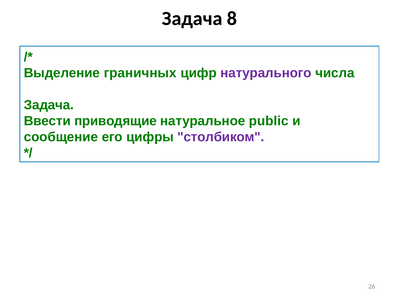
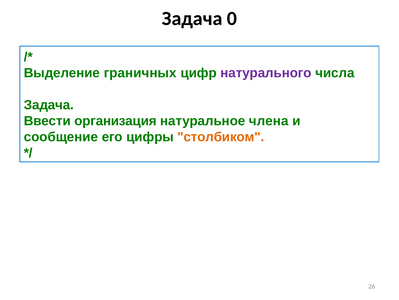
8: 8 -> 0 (232, 18)
приводящие: приводящие -> организация (115, 121)
public: public -> члена (269, 121)
столбиком colour: purple -> orange (221, 137)
